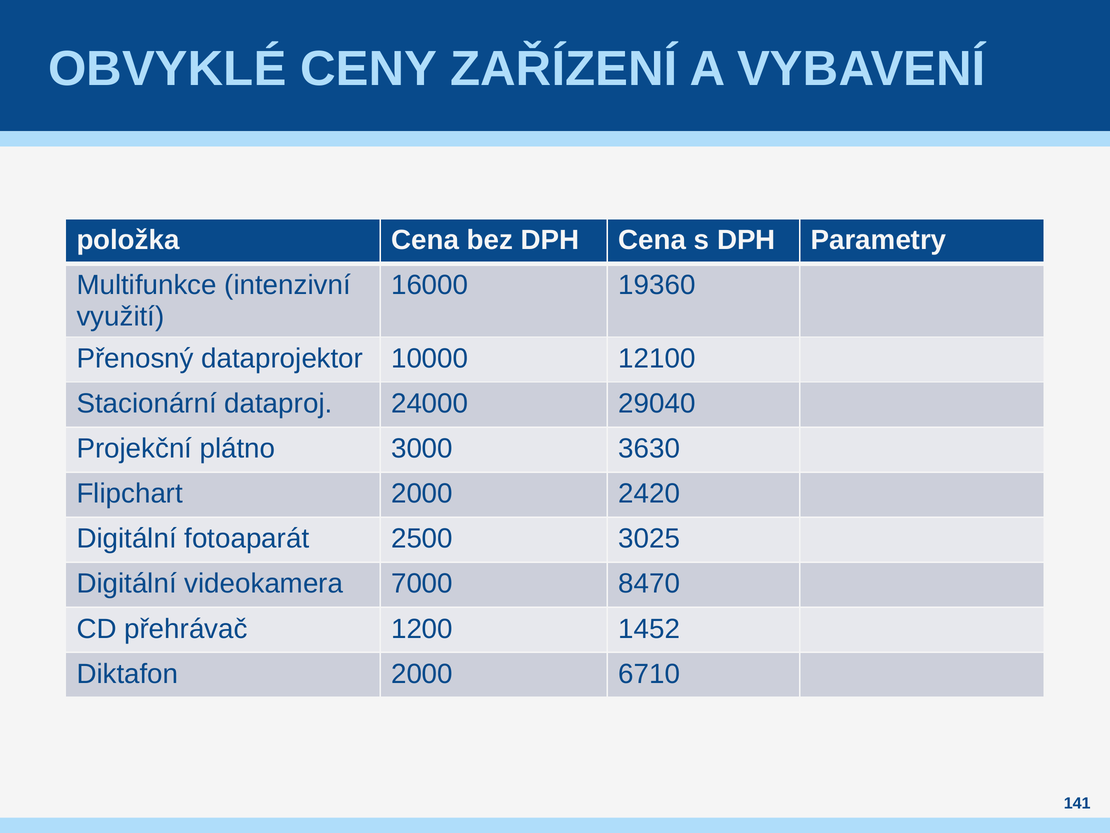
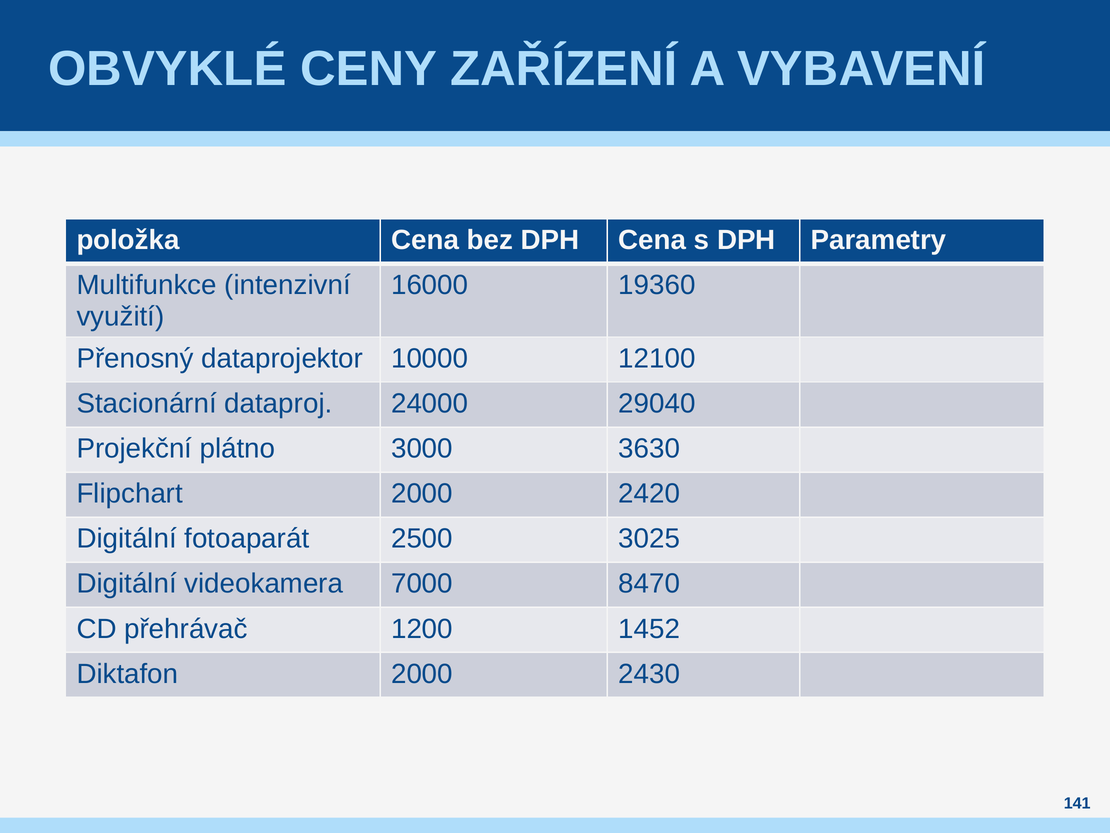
6710: 6710 -> 2430 (649, 673)
